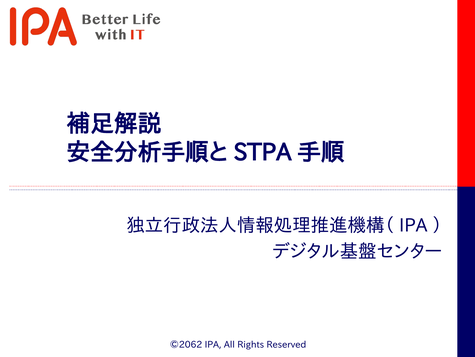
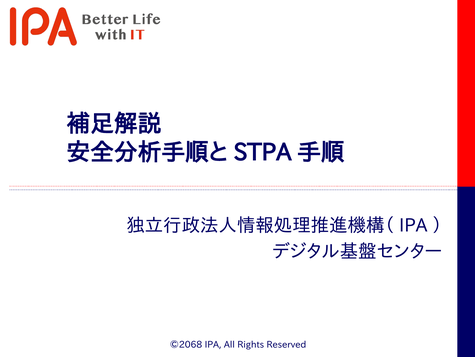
©2062: ©2062 -> ©2068 (186, 344)
